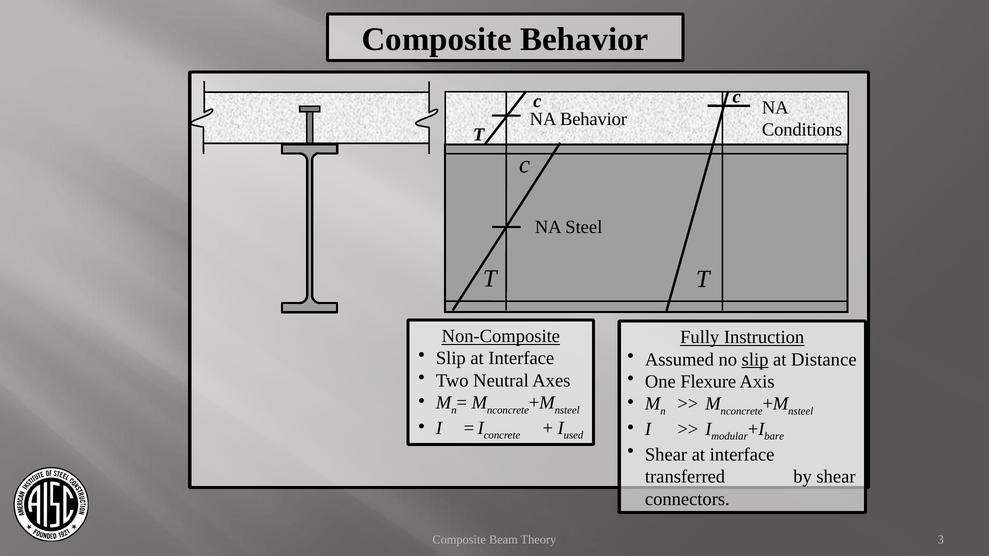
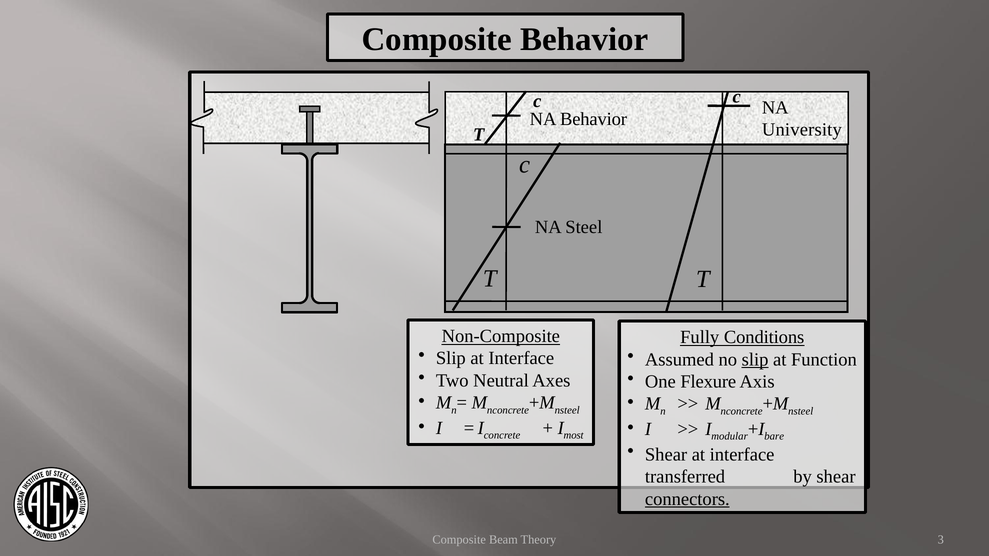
Conditions: Conditions -> University (802, 130)
Instruction: Instruction -> Conditions (764, 337)
Distance: Distance -> Function (824, 360)
used: used -> most (574, 436)
connectors underline: none -> present (687, 499)
